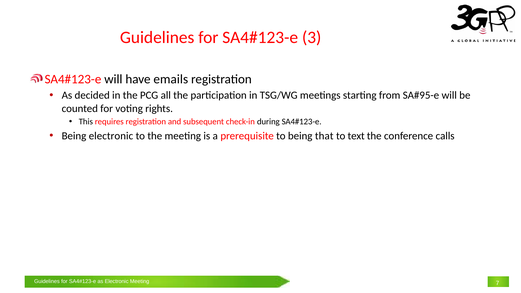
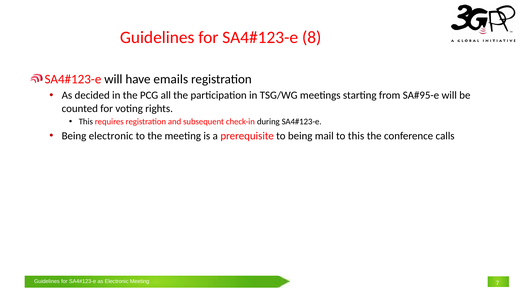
3: 3 -> 8 (312, 37)
that: that -> mail (324, 136)
to text: text -> this (356, 136)
